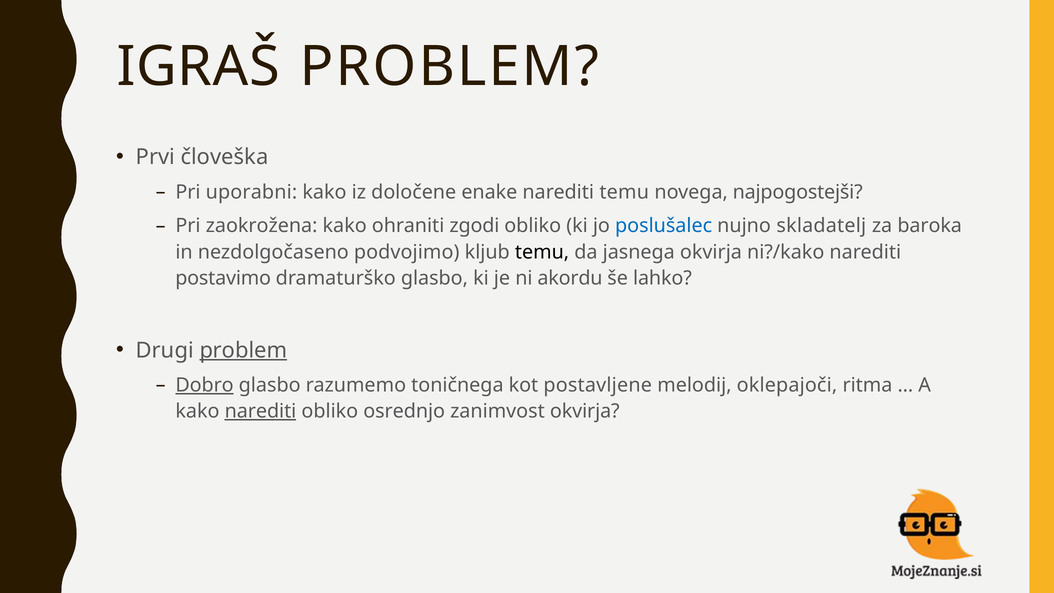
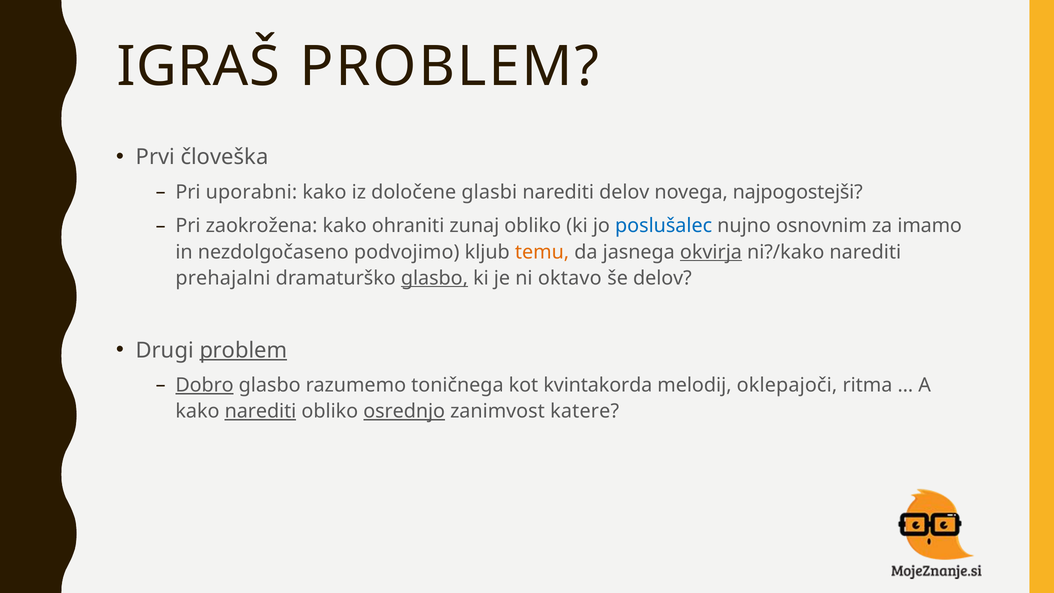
enake: enake -> glasbi (489, 192)
narediti temu: temu -> delov (624, 192)
zgodi: zgodi -> zunaj (474, 226)
skladatelj: skladatelj -> osnovnim (821, 226)
baroka: baroka -> imamo (930, 226)
temu colour: black -> orange (542, 252)
okvirja underline: none -> present (711, 252)
postavimo: postavimo -> prehajalni (223, 278)
glasbo underline: none -> present (434, 278)
akordu: akordu -> oktavo (570, 278)
še lahko: lahko -> delov (662, 278)
postavljene: postavljene -> kvintakorda (598, 385)
osrednjo underline: none -> present (404, 411)
zanimvost okvirja: okvirja -> katere (585, 411)
